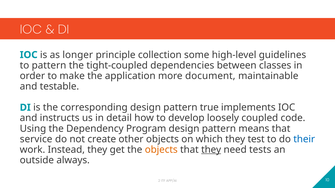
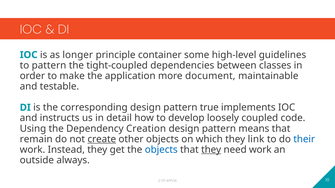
collection: collection -> container (160, 55)
Program: Program -> Creation (146, 129)
service: service -> remain (36, 139)
create underline: none -> present (102, 139)
test: test -> link (256, 139)
objects colour: orange -> blue (161, 150)
need tests: tests -> work (260, 150)
